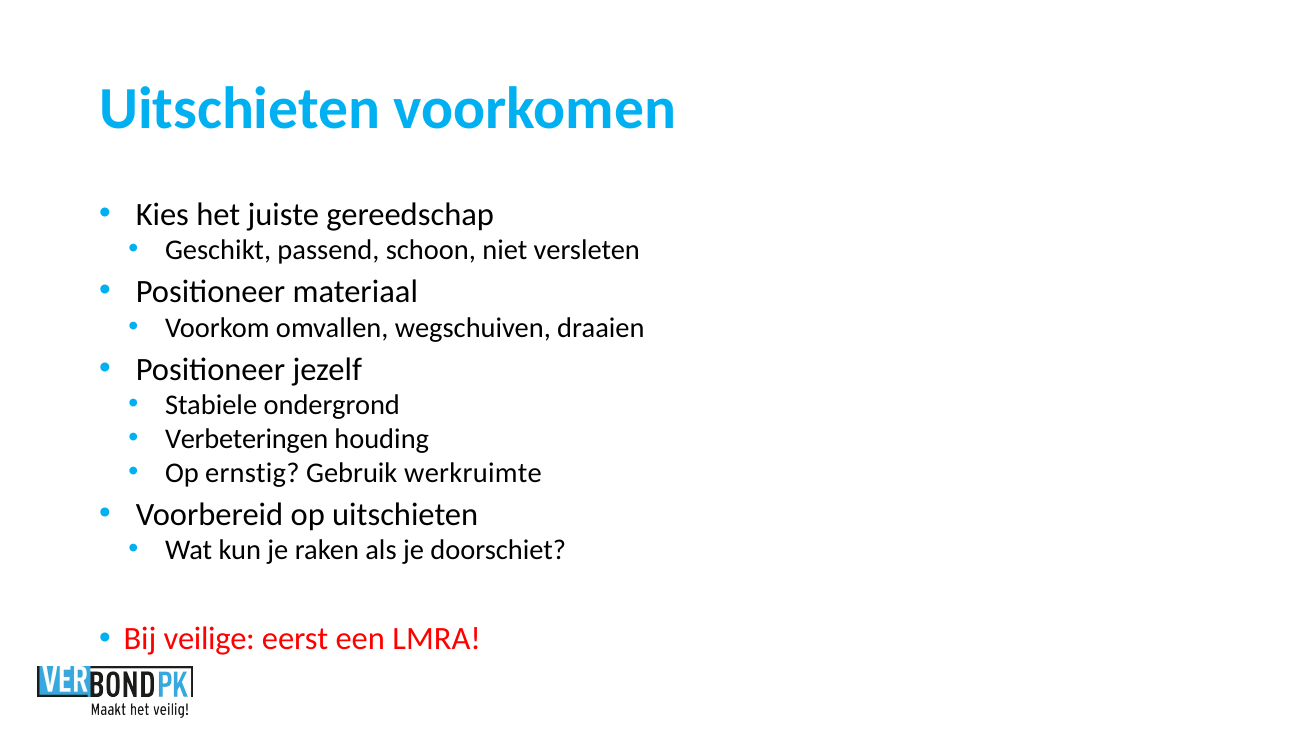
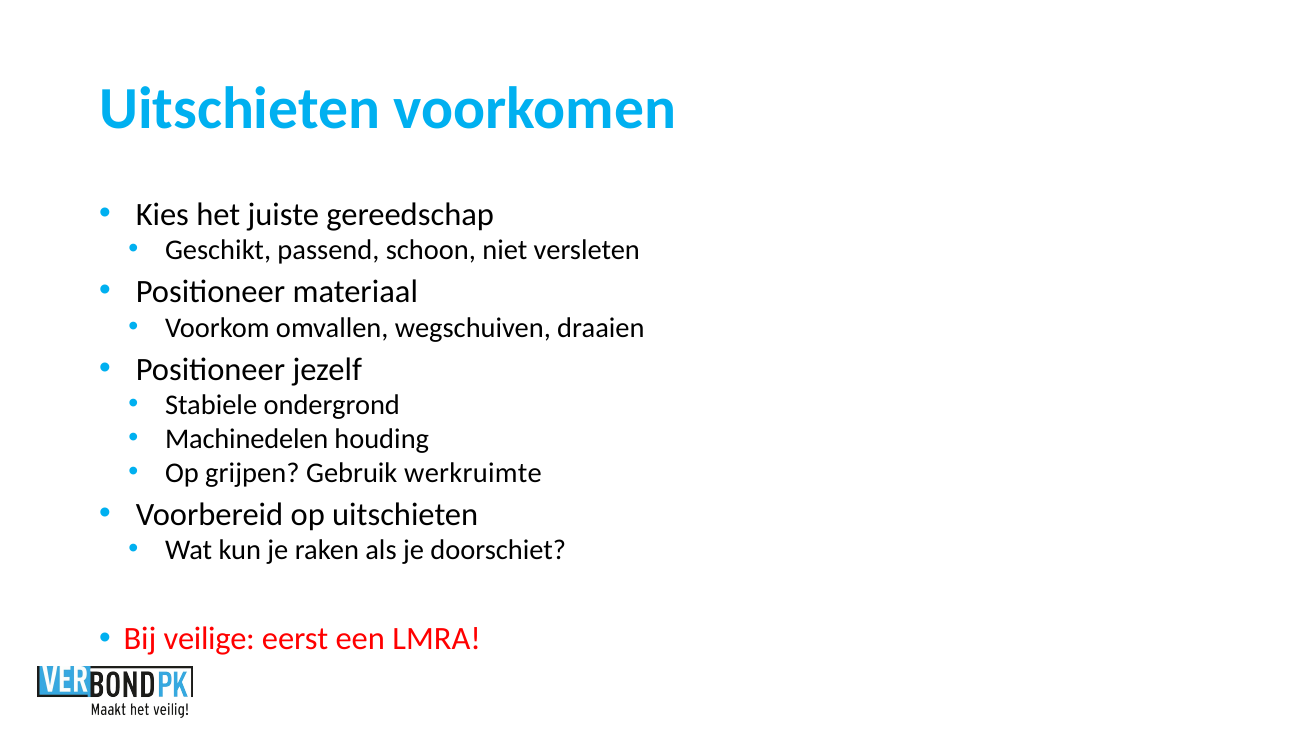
Verbeteringen: Verbeteringen -> Machinedelen (247, 439)
ernstig: ernstig -> grijpen (252, 473)
